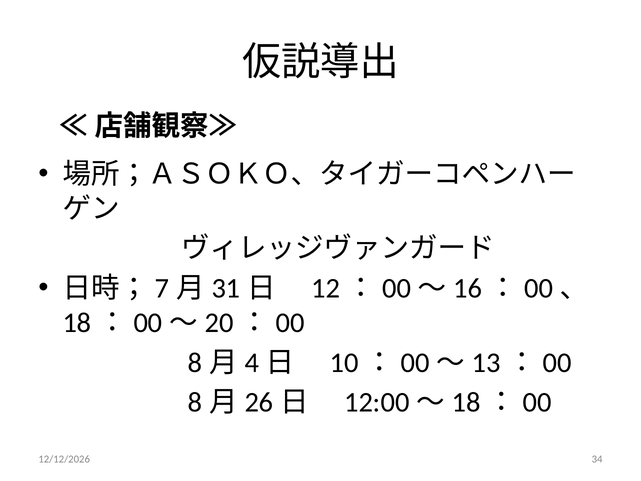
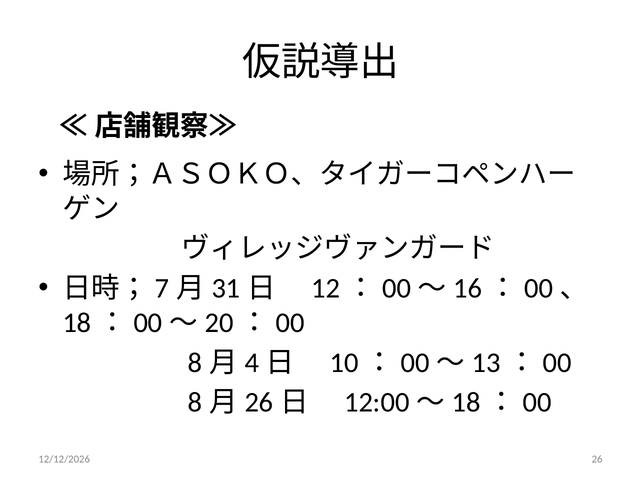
34: 34 -> 26 (597, 459)
